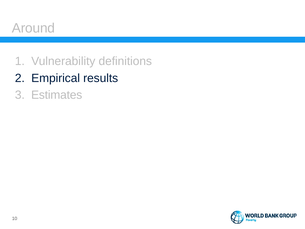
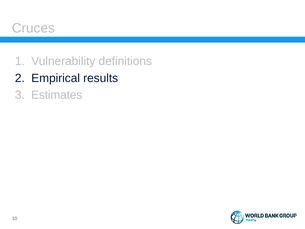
Around: Around -> Cruces (33, 28)
